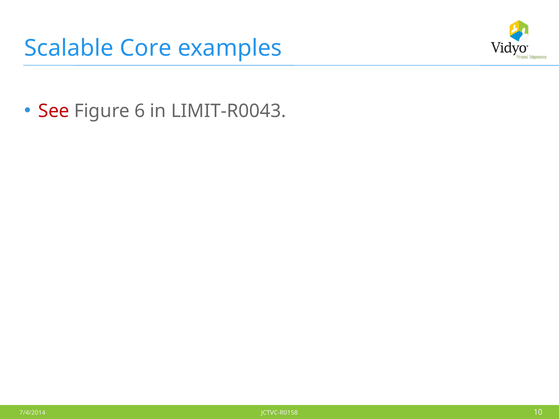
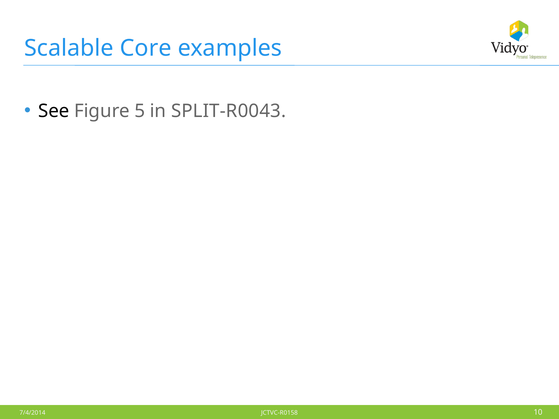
See colour: red -> black (54, 111)
6: 6 -> 5 (140, 111)
LIMIT-R0043: LIMIT-R0043 -> SPLIT-R0043 (229, 111)
